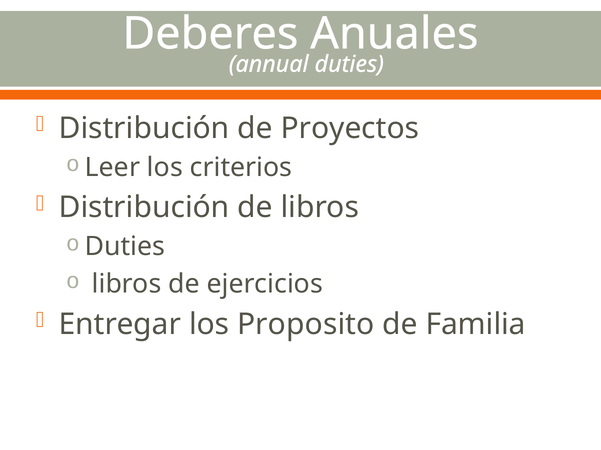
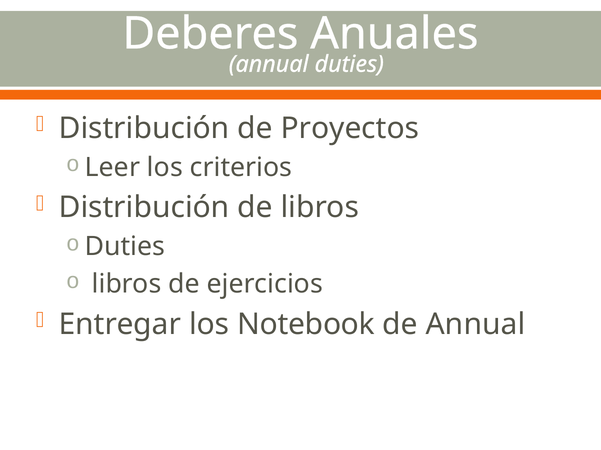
Proposito: Proposito -> Notebook (306, 325)
de Familia: Familia -> Annual (476, 325)
